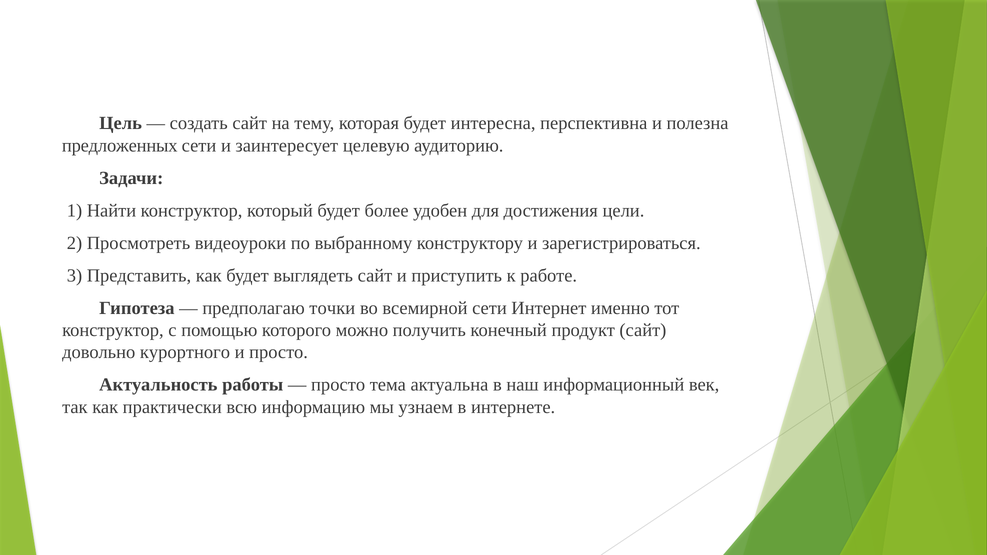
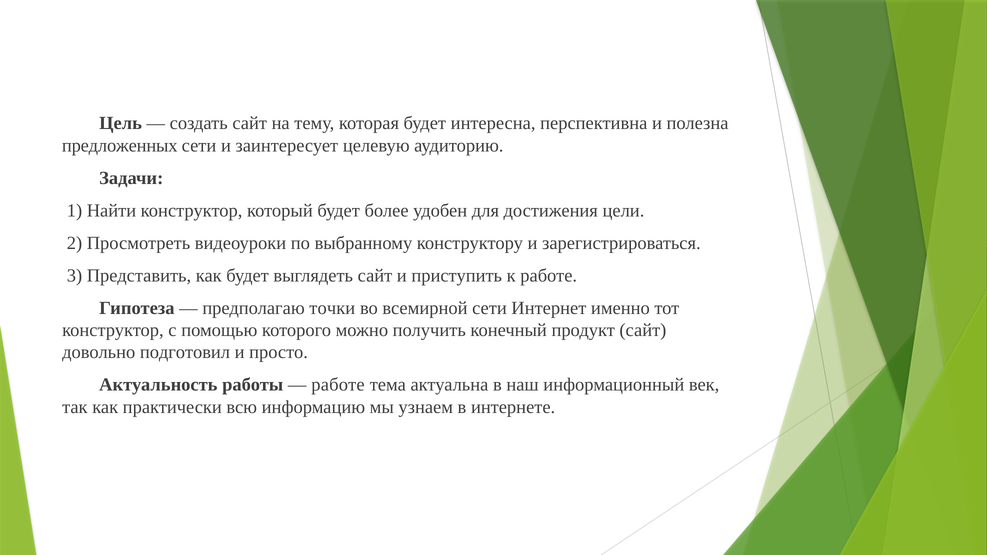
курортного: курортного -> подготовил (185, 353)
просто: просто -> работе (338, 385)
